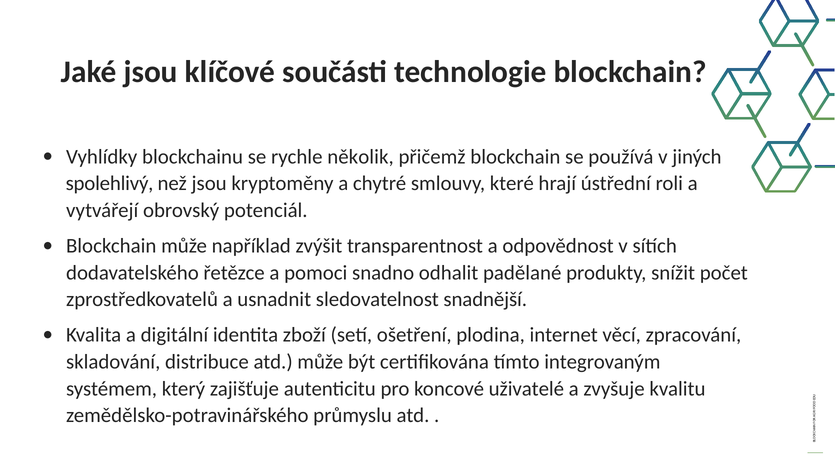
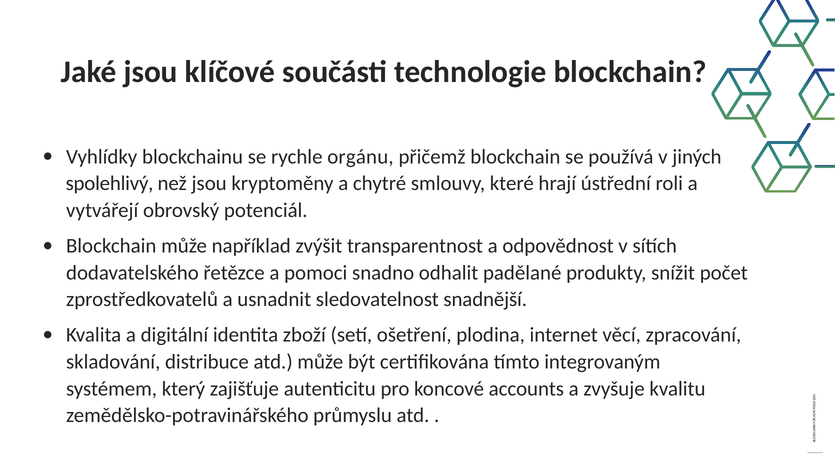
několik: několik -> orgánu (360, 157)
uživatelé: uživatelé -> accounts (526, 388)
